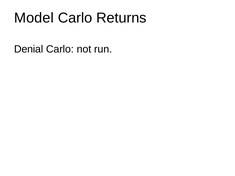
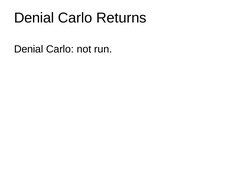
Model: Model -> Denial (34, 18)
